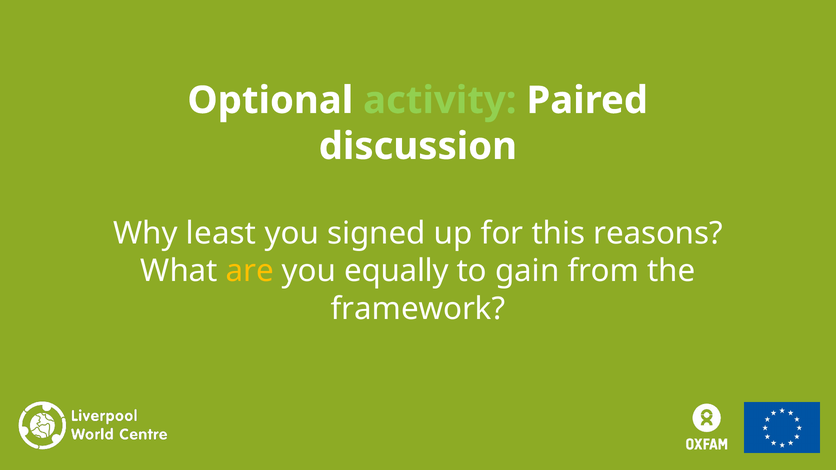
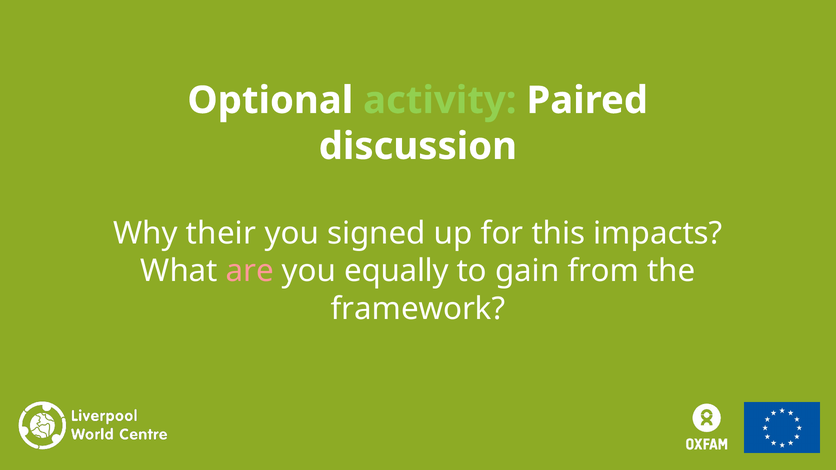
least: least -> their (221, 234)
reasons: reasons -> impacts (658, 234)
are colour: yellow -> pink (250, 271)
